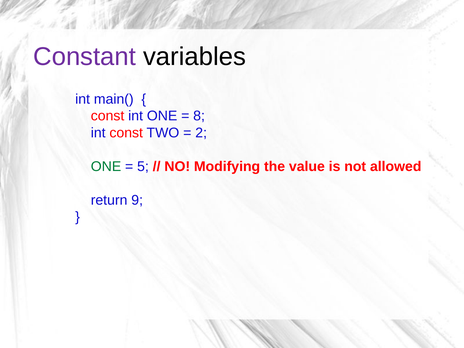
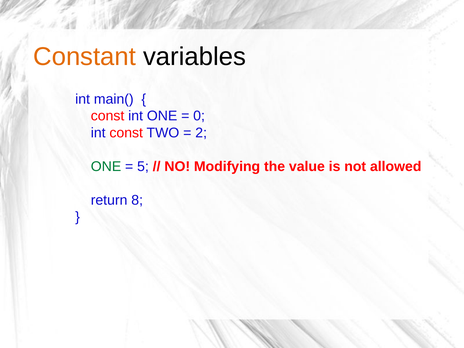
Constant colour: purple -> orange (85, 57)
8: 8 -> 0 (199, 116)
9: 9 -> 8 (137, 200)
